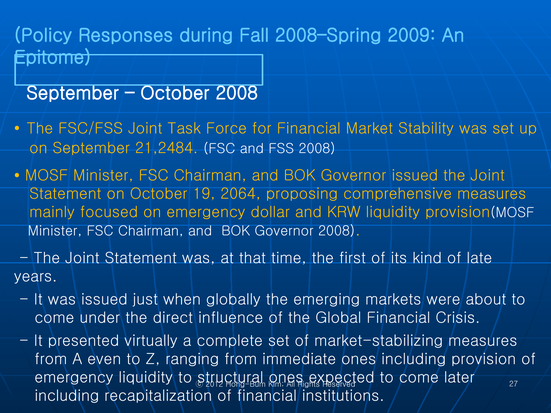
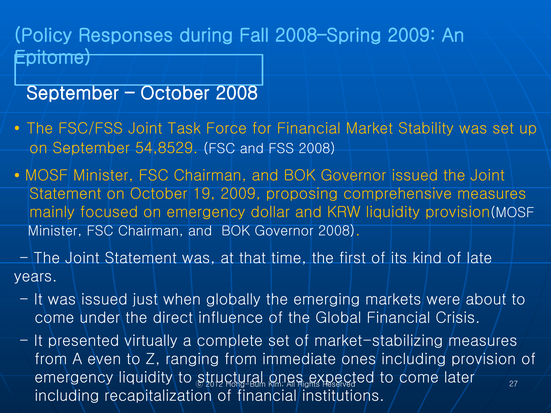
21,2484: 21,2484 -> 54,8529 (167, 148)
19 2064: 2064 -> 2009 (241, 194)
